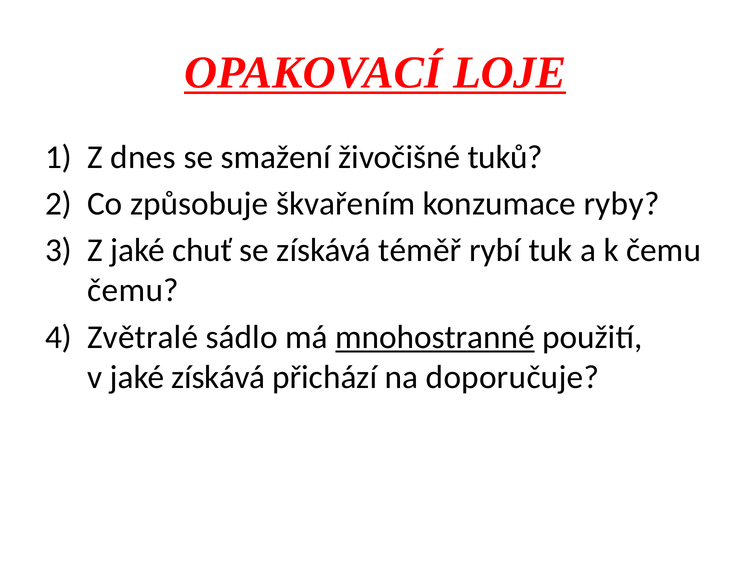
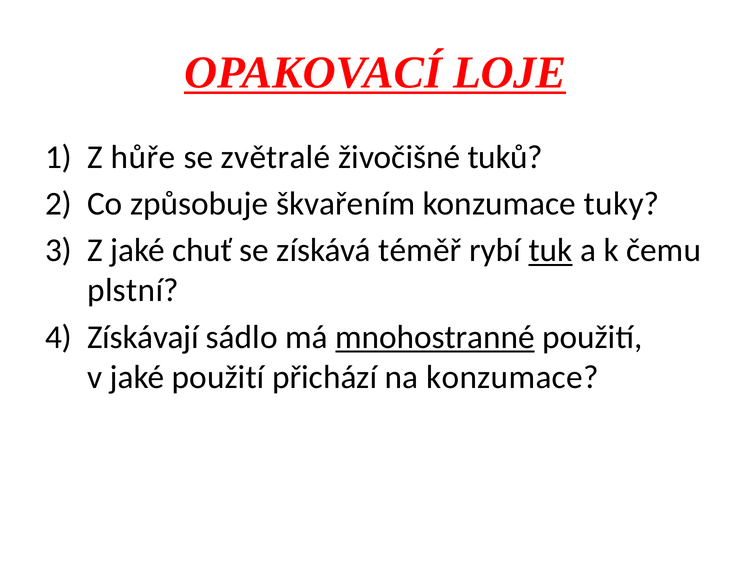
dnes: dnes -> hůře (143, 157)
smažení: smažení -> zvětralé (276, 157)
ryby: ryby -> tuky (622, 204)
tuk underline: none -> present (551, 251)
čemu: čemu -> plstní (133, 291)
Zvětralé: Zvětralé -> Získávají (143, 337)
jaké získává: získává -> použití (218, 377)
na doporučuje: doporučuje -> konzumace (512, 377)
